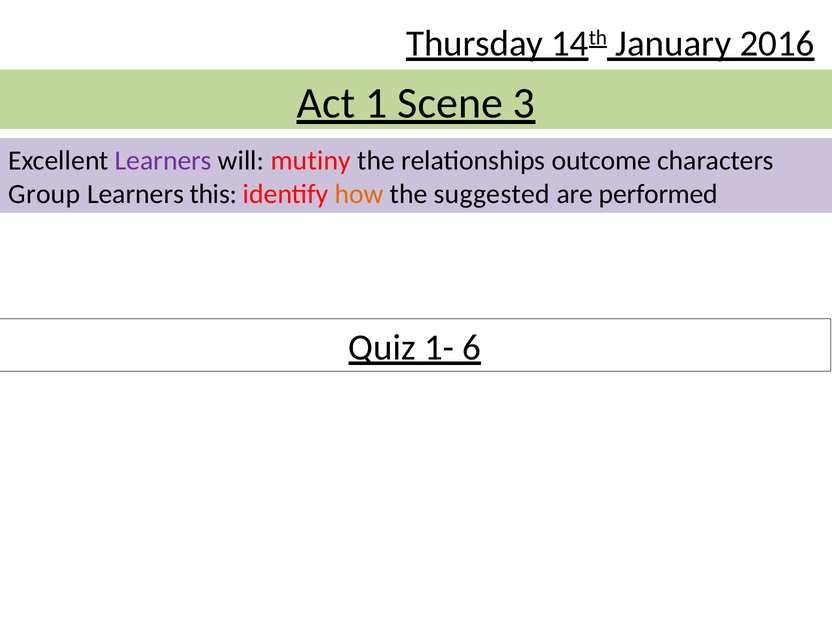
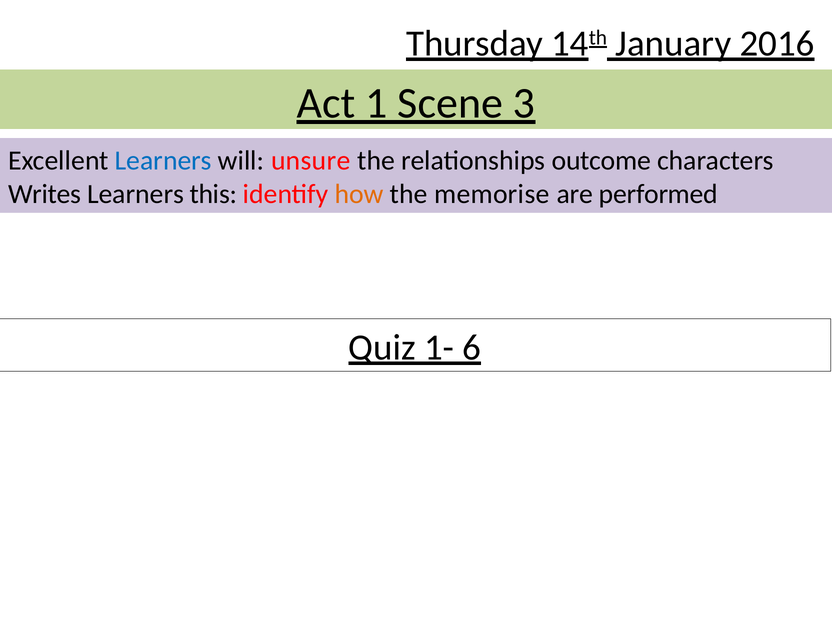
Learners colour: purple -> blue (163, 161)
mutiny: mutiny -> unsure (311, 161)
Group: Group -> Writes (45, 194)
suggested: suggested -> memorise (492, 194)
